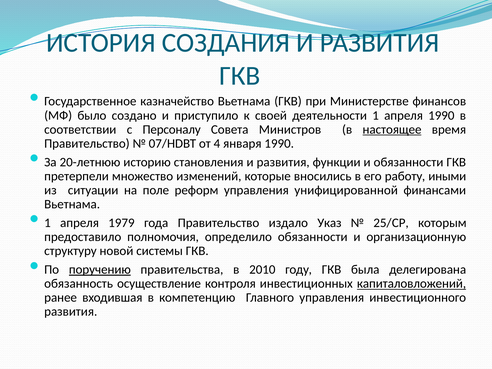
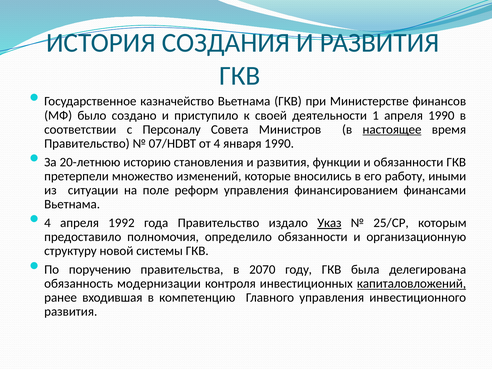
унифицированной: унифицированной -> финансированием (346, 190)
1: 1 -> 4 (47, 223)
1979: 1979 -> 1992 (121, 223)
Указ underline: none -> present (329, 223)
поручению underline: present -> none (100, 270)
2010: 2010 -> 2070 (262, 270)
осуществление: осуществление -> модернизации (159, 284)
